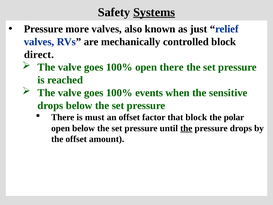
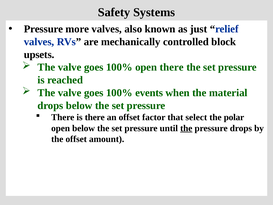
Systems underline: present -> none (154, 12)
direct: direct -> upsets (39, 54)
sensitive: sensitive -> material (228, 93)
is must: must -> there (95, 117)
that block: block -> select (196, 117)
